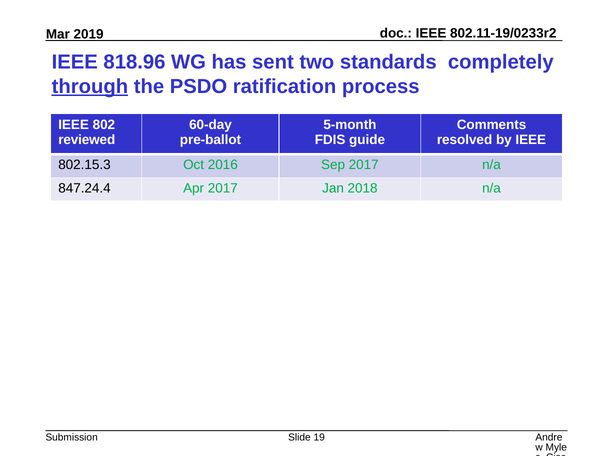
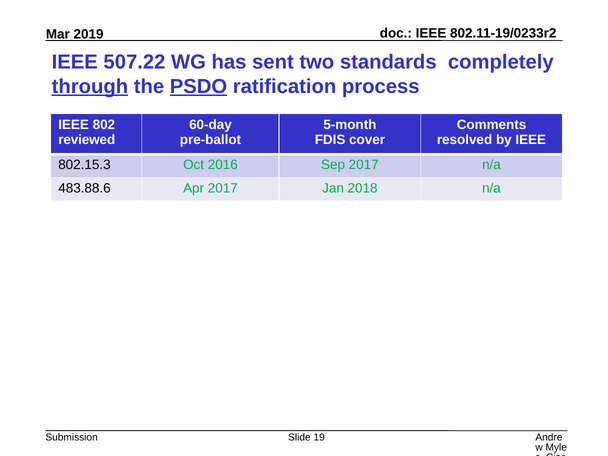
818.96: 818.96 -> 507.22 (134, 62)
PSDO underline: none -> present (198, 87)
guide: guide -> cover (367, 140)
847.24.4: 847.24.4 -> 483.88.6 (84, 188)
